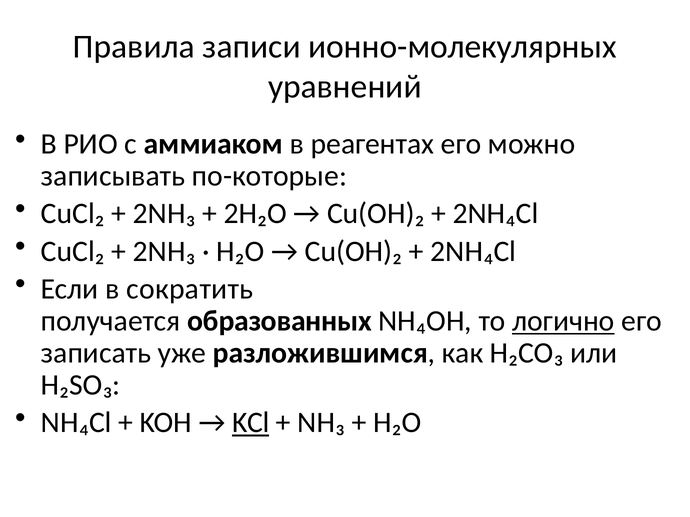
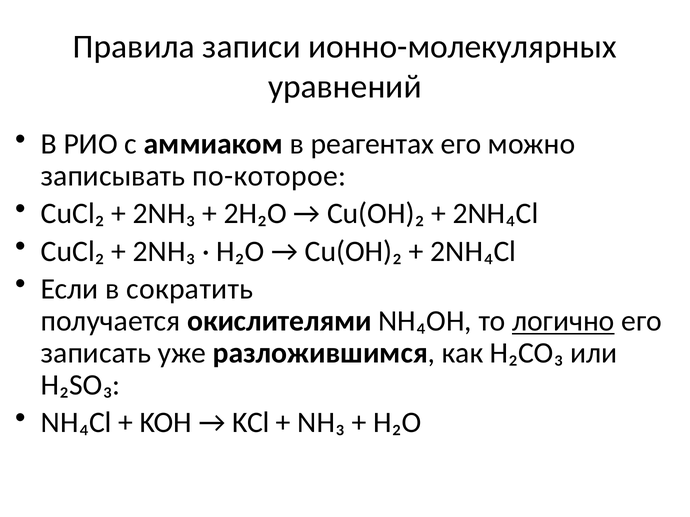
по-которые: по-которые -> по-которое (269, 176)
образованных: образованных -> окислителями (279, 321)
KCl underline: present -> none (251, 423)
